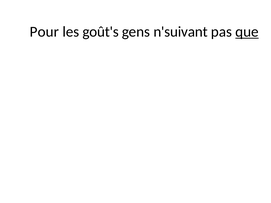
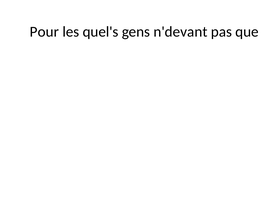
goût's: goût's -> quel's (101, 32)
n'suivant: n'suivant -> n'devant (180, 32)
que underline: present -> none (247, 32)
